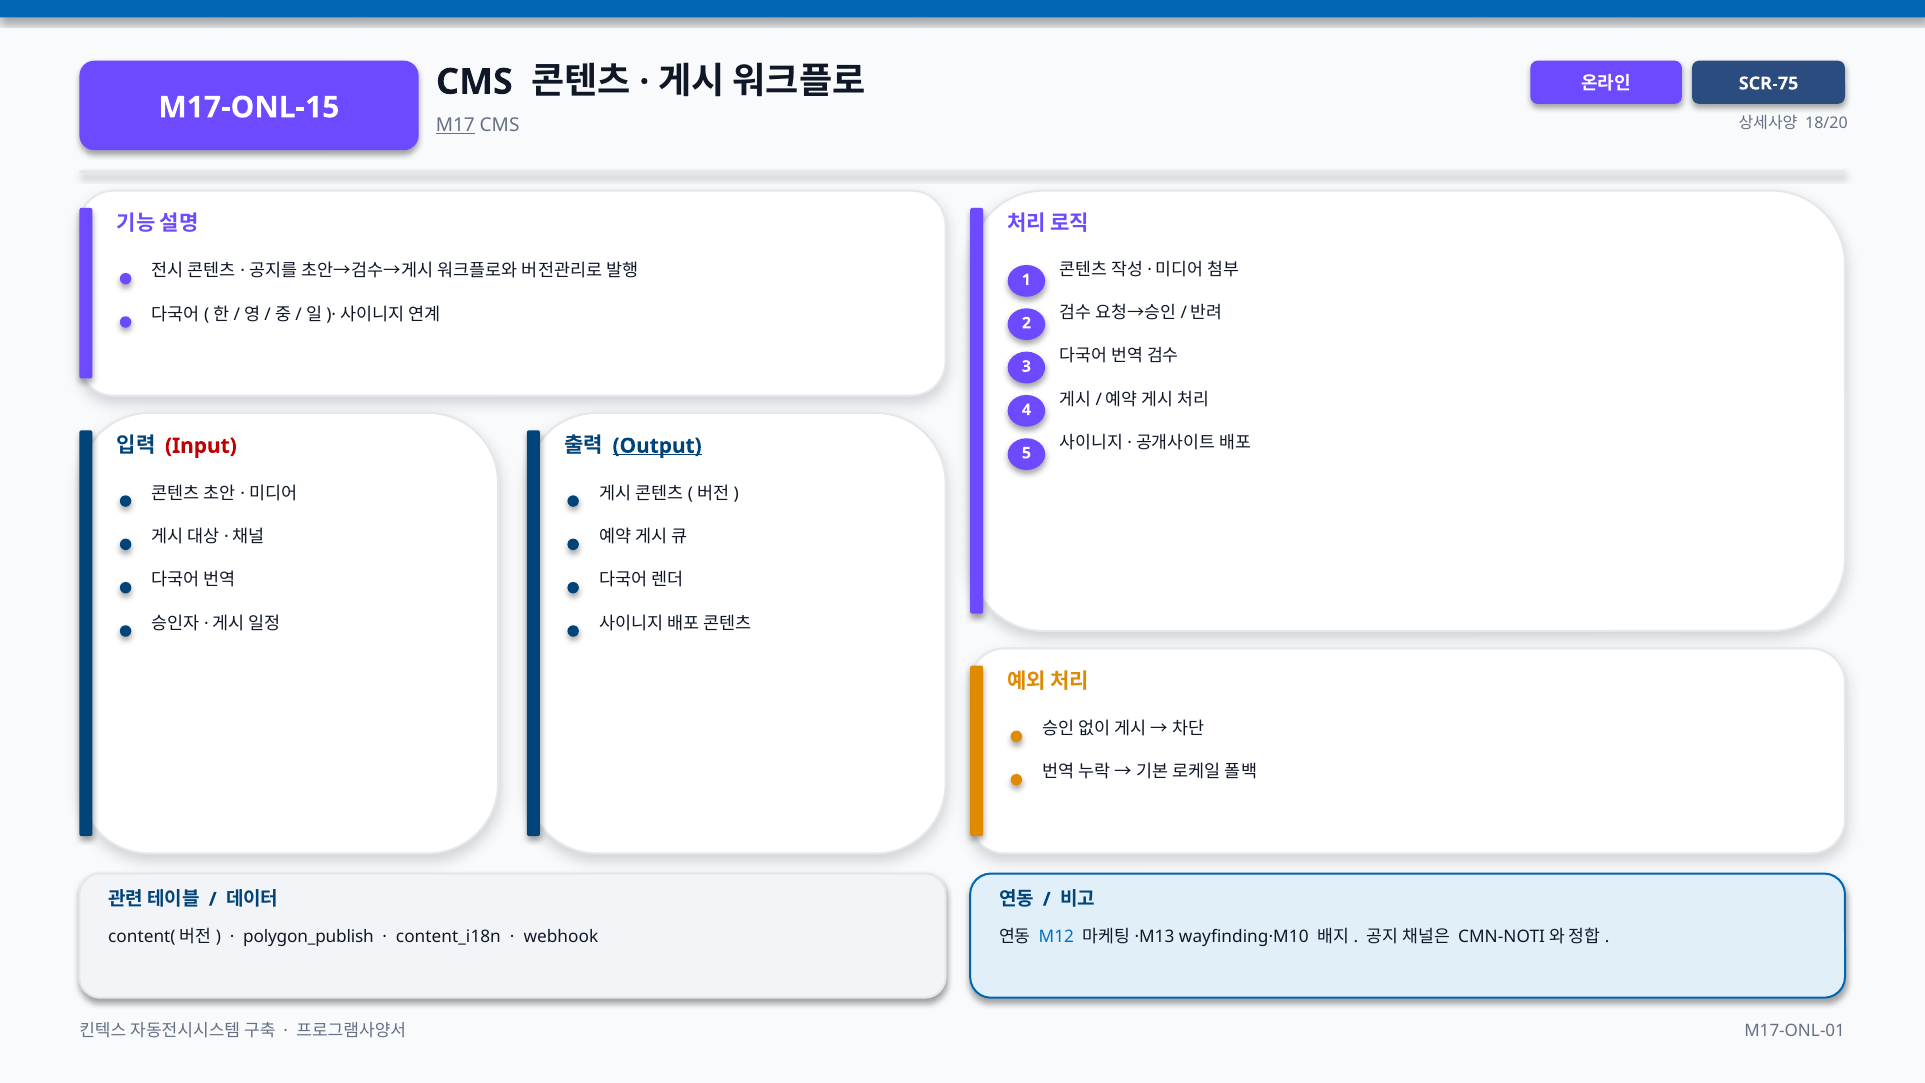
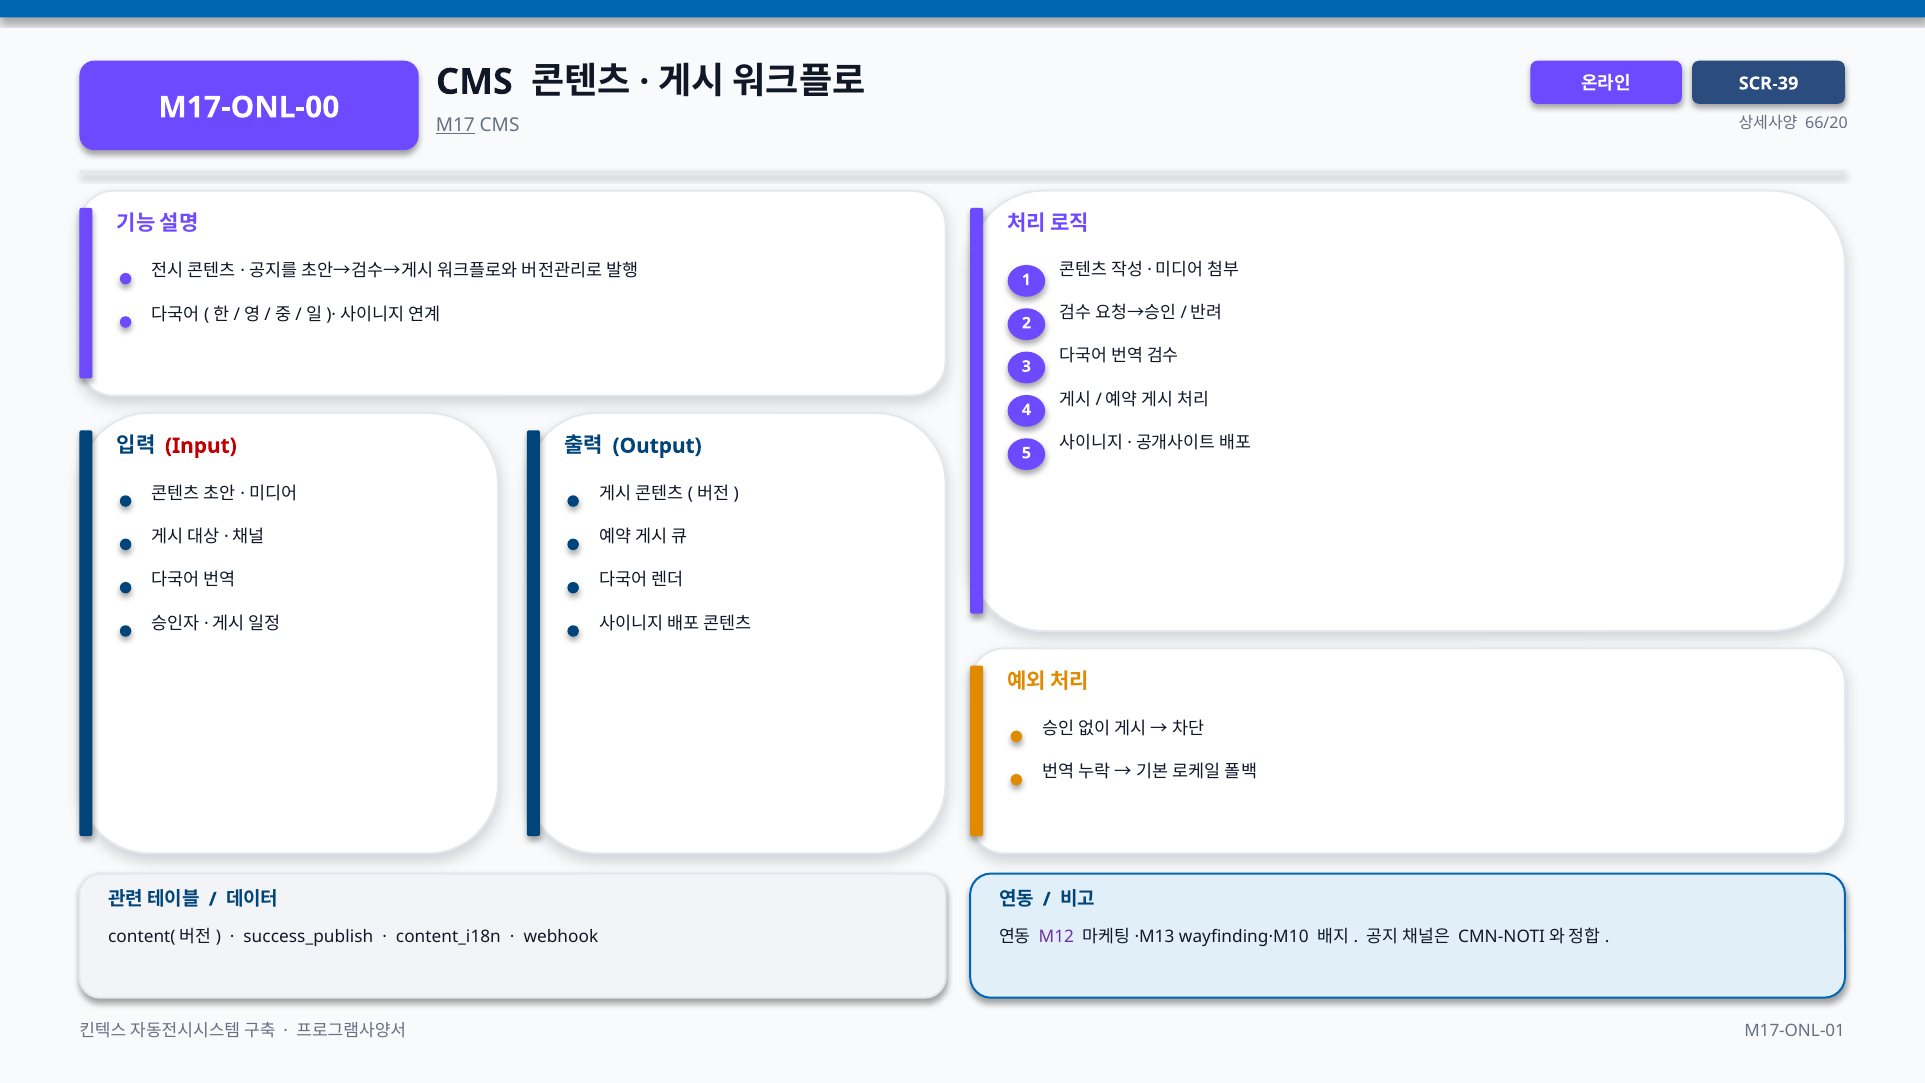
SCR-75: SCR-75 -> SCR-39 (1769, 84)
M17-ONL-15: M17-ONL-15 -> M17-ONL-00 (249, 107)
18/20: 18/20 -> 66/20 (1826, 123)
Output underline: present -> none (657, 446)
M12 colour: blue -> purple (1056, 937)
polygon_publish: polygon_publish -> success_publish (308, 937)
